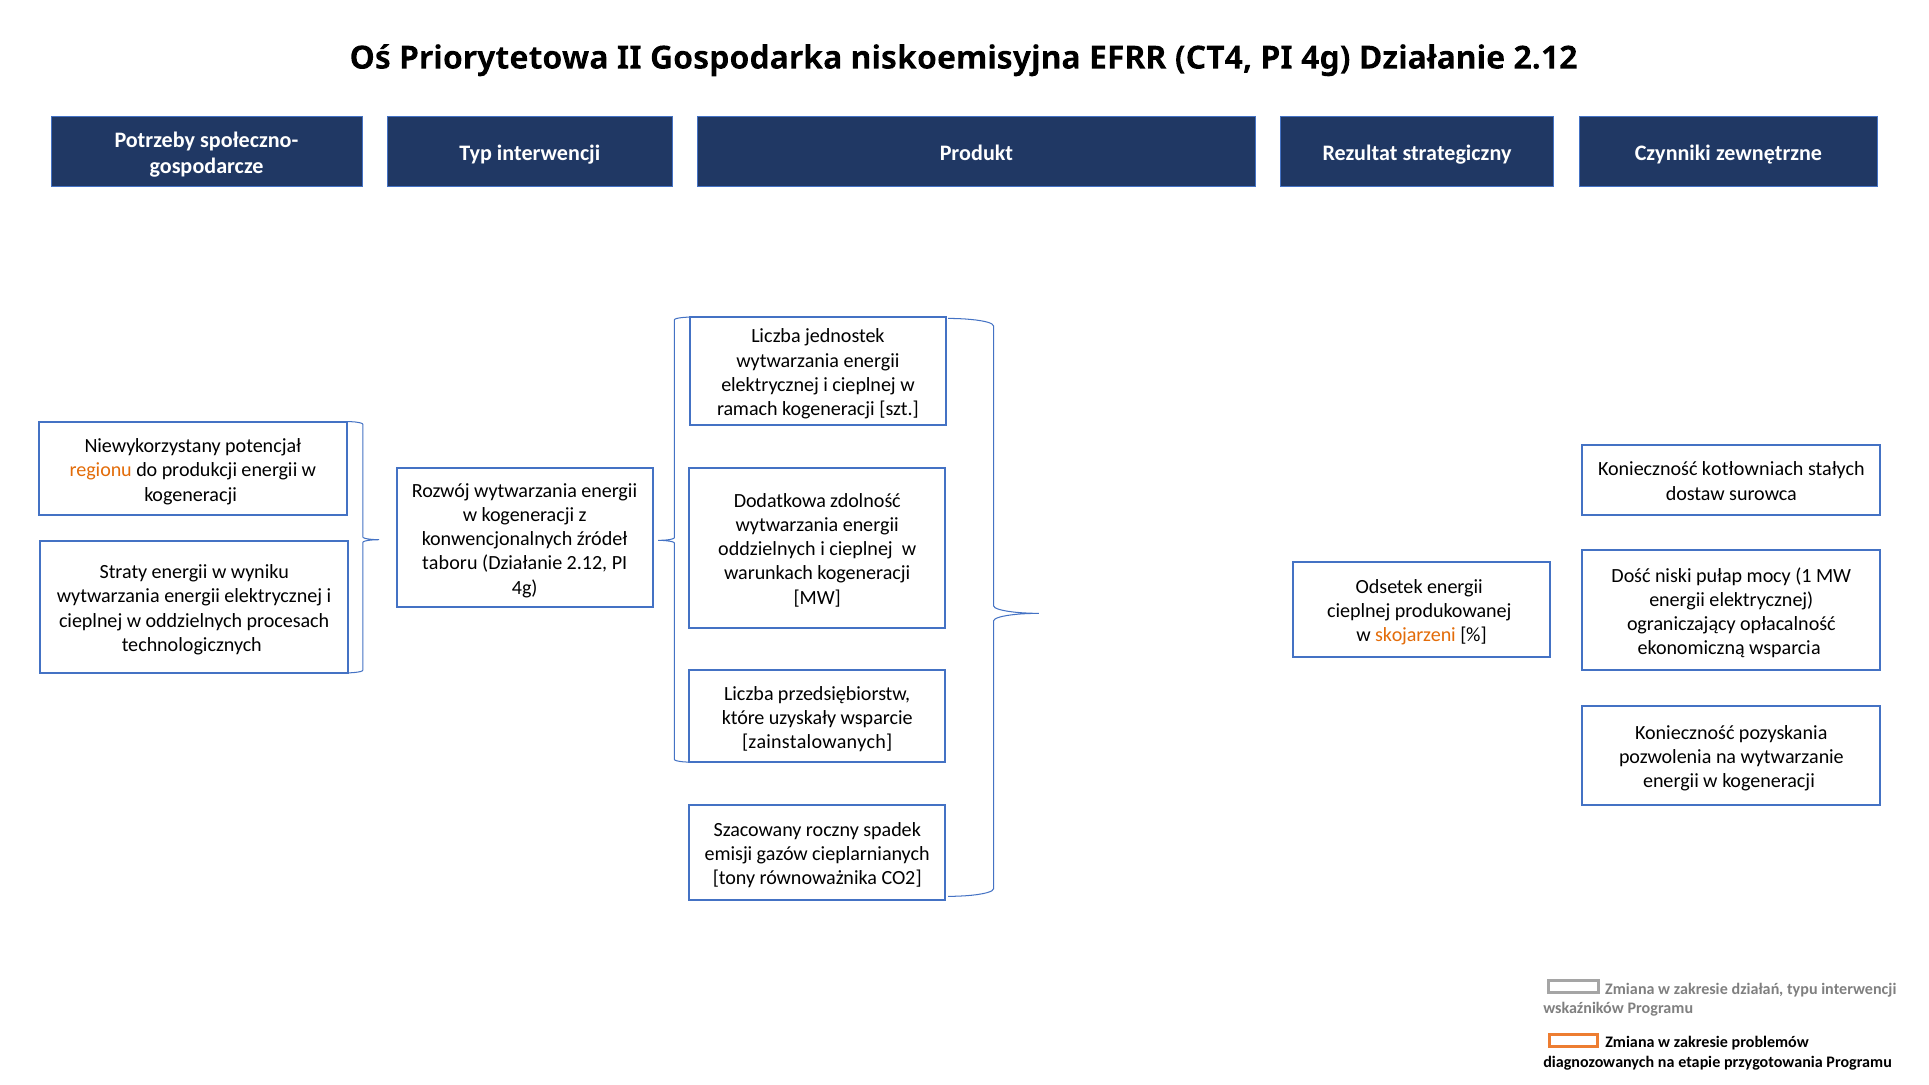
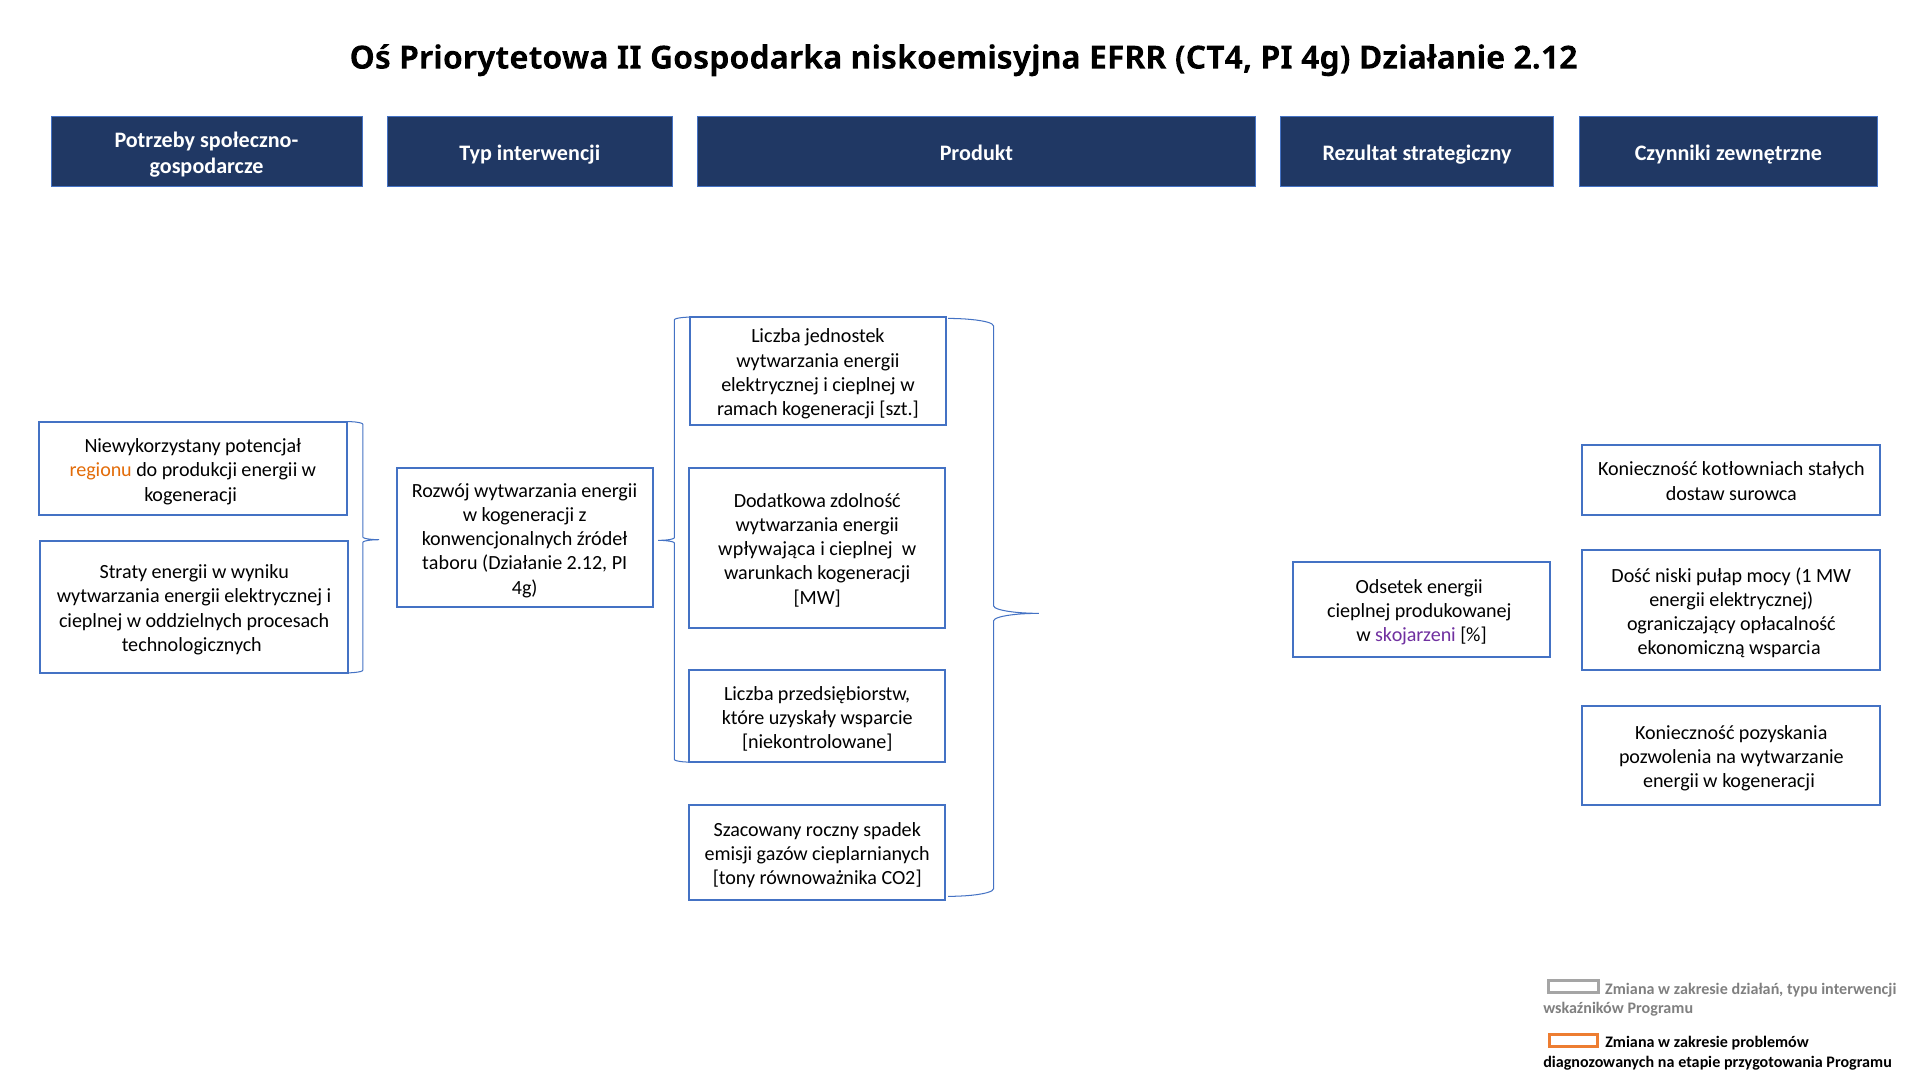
oddzielnych: oddzielnych -> wpływająca (767, 549)
skojarzeni colour: orange -> purple (1415, 635)
zainstalowanych: zainstalowanych -> niekontrolowane (817, 742)
